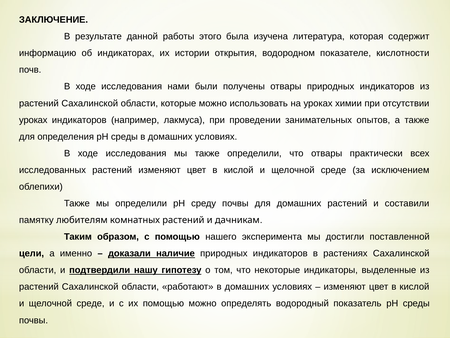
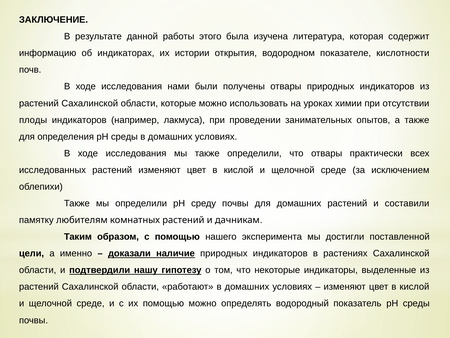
уроках: уроках -> плоды (33, 120)
